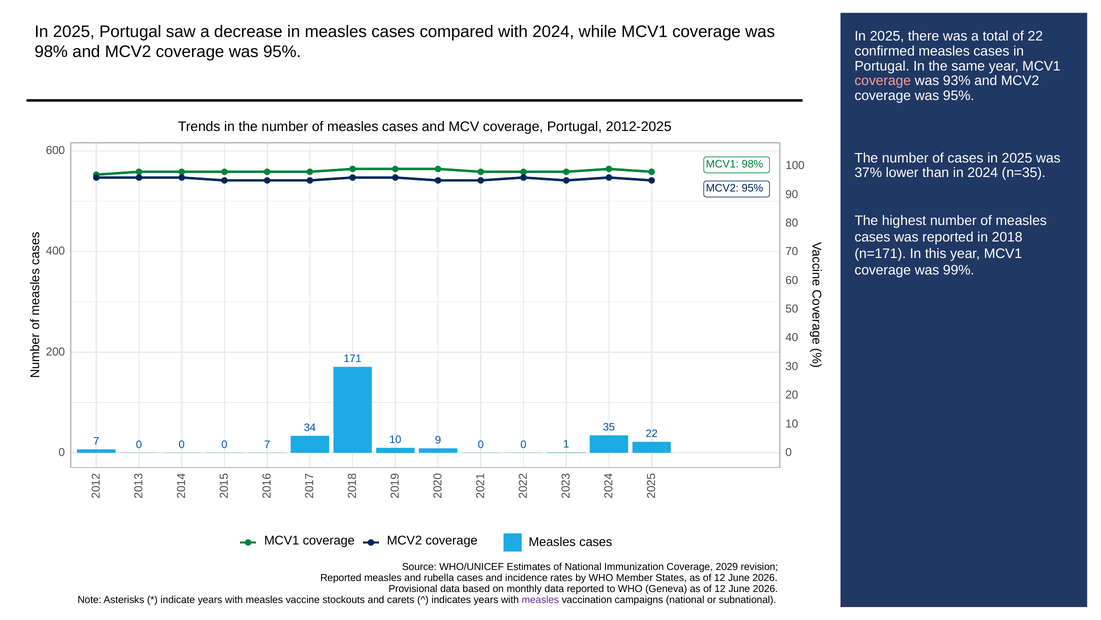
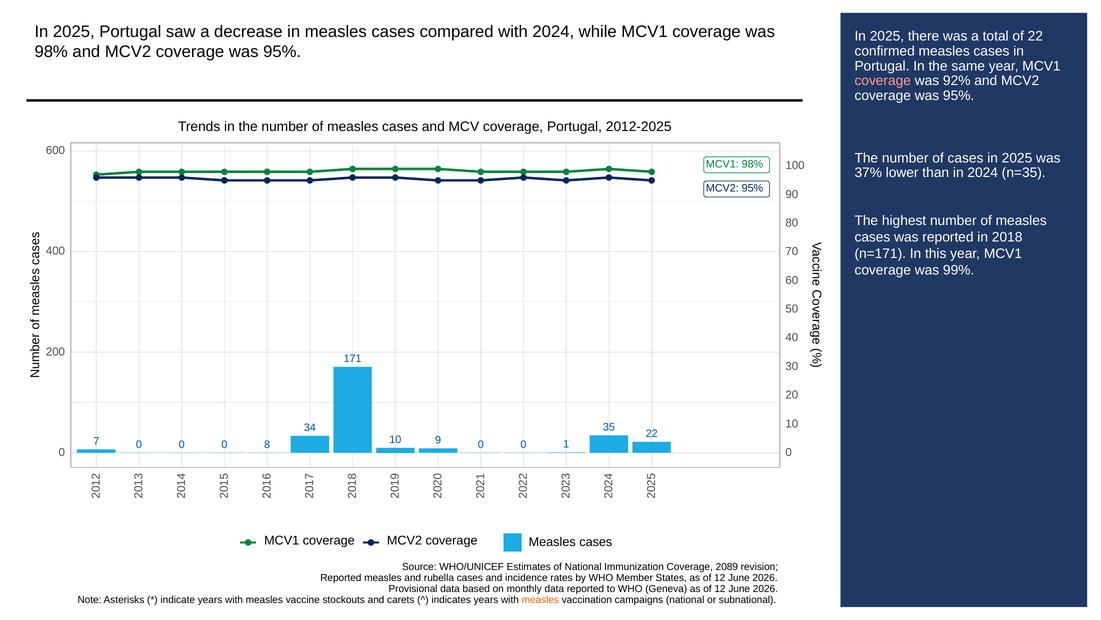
93%: 93% -> 92% (957, 81)
0 7: 7 -> 8 (267, 444)
2029: 2029 -> 2089 (727, 567)
measles colour: purple -> orange (540, 599)
